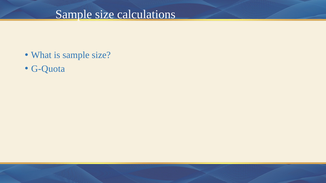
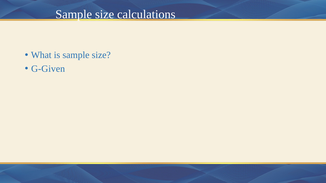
G-Quota: G-Quota -> G-Given (48, 69)
